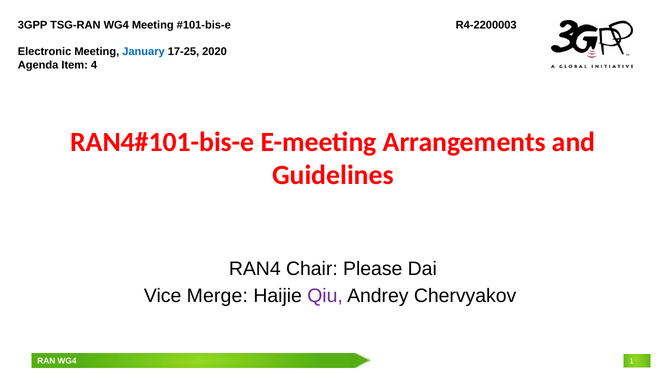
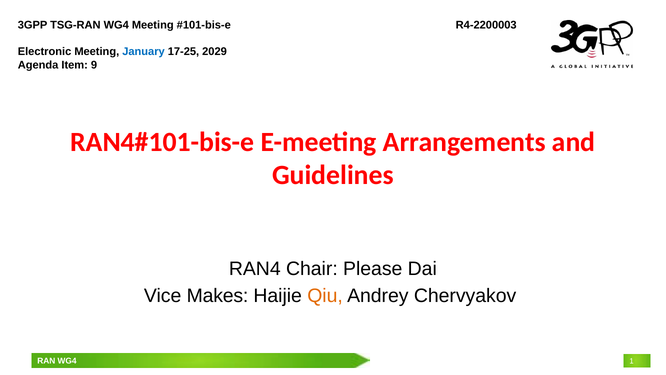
2020: 2020 -> 2029 (215, 52)
4: 4 -> 9 (94, 65)
Merge: Merge -> Makes (217, 296)
Qiu colour: purple -> orange (325, 296)
